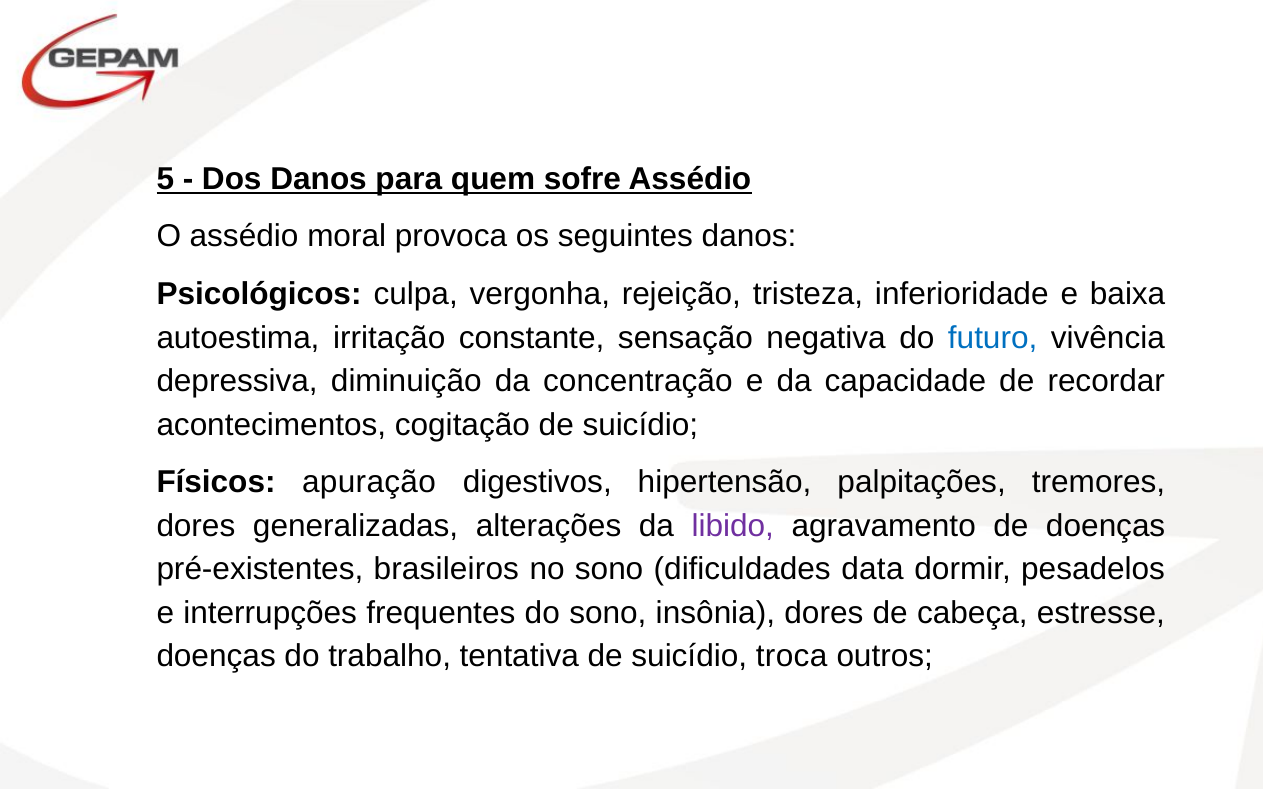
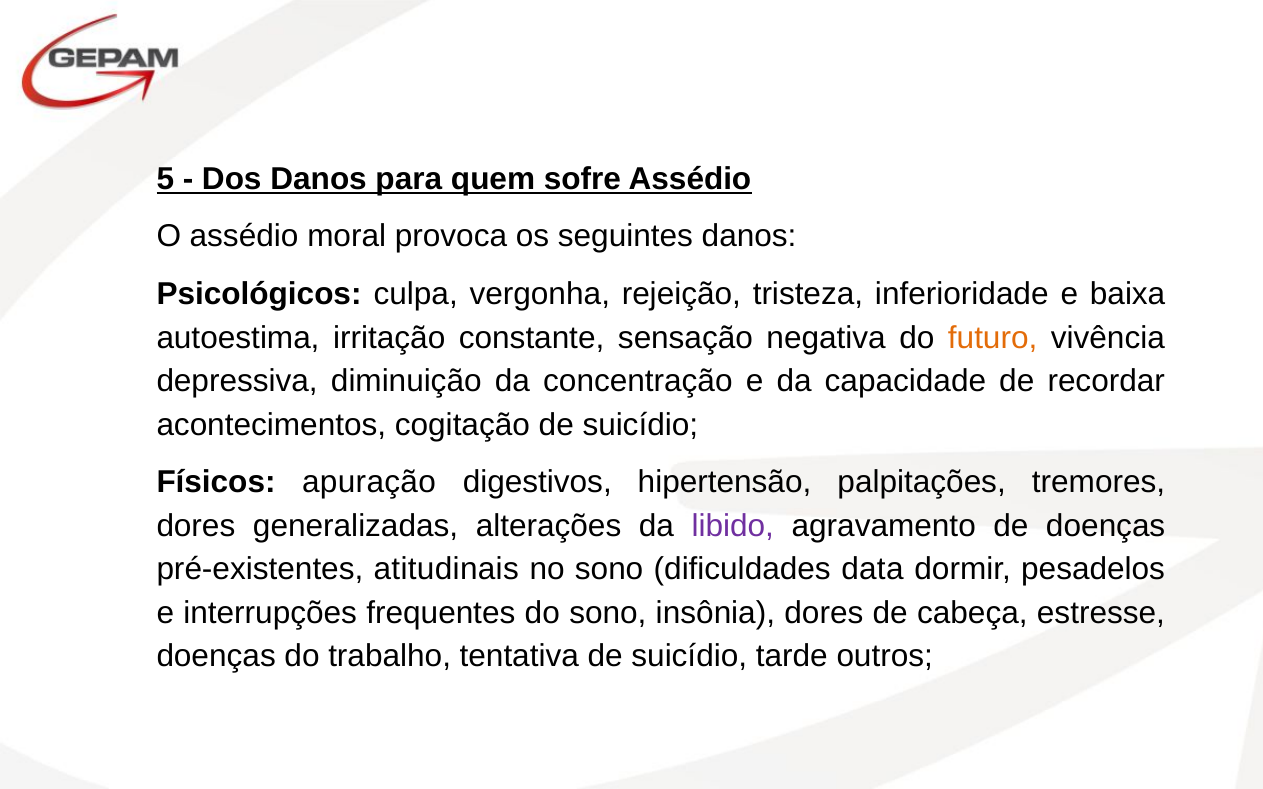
futuro colour: blue -> orange (993, 338)
brasileiros: brasileiros -> atitudinais (446, 570)
troca: troca -> tarde (792, 657)
